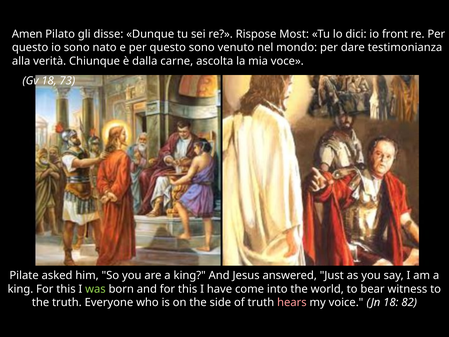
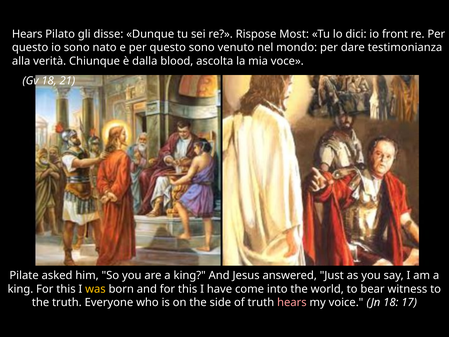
Amen: Amen -> Hears (27, 34)
carne: carne -> blood (177, 61)
73: 73 -> 21 (67, 81)
was colour: light green -> yellow (95, 289)
82: 82 -> 17 (409, 302)
